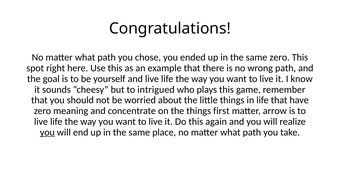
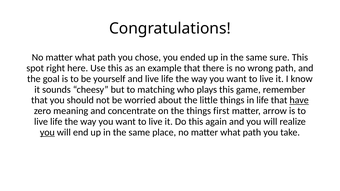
same zero: zero -> sure (280, 57)
intrigued: intrigued -> matching (156, 90)
have underline: none -> present (299, 100)
